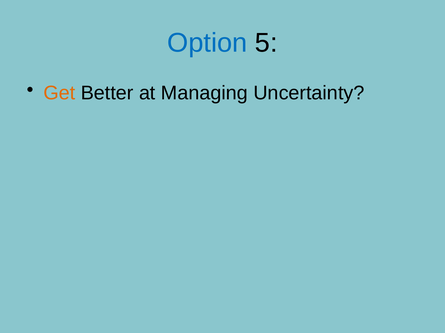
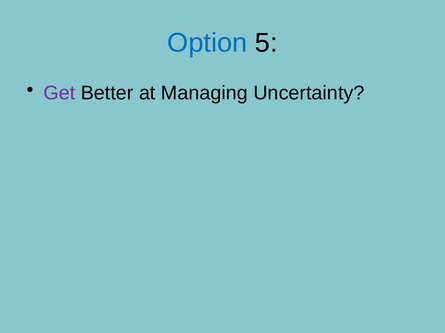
Get colour: orange -> purple (59, 93)
